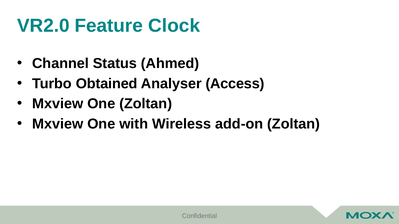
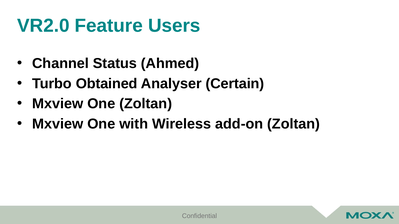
Clock: Clock -> Users (174, 26)
Access: Access -> Certain (235, 84)
